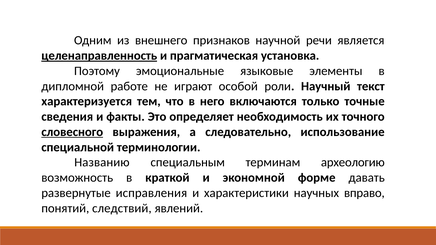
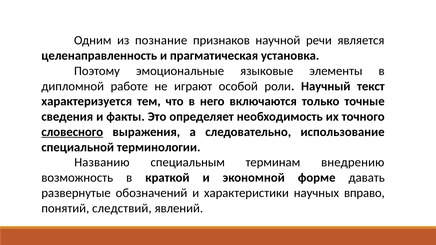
внешнего: внешнего -> познание (161, 40)
целенаправленность underline: present -> none (99, 56)
археологию: археологию -> внедрению (353, 163)
исправления: исправления -> обозначений (151, 193)
